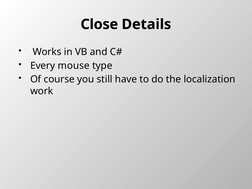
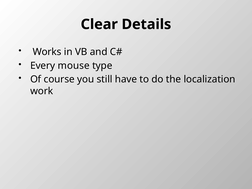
Close: Close -> Clear (99, 24)
